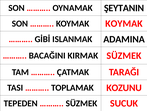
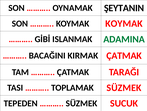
ADAMINA colour: black -> green (124, 39)
KIRMAK SÜZMEK: SÜZMEK -> ÇATMAK (124, 55)
TOPLAMAK KOZUNU: KOZUNU -> SÜZMEK (124, 87)
